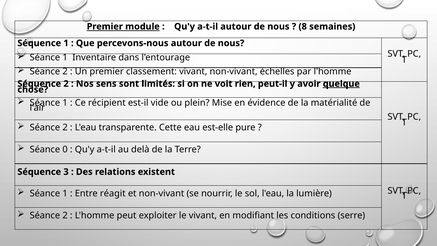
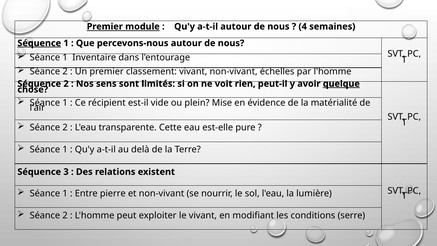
8: 8 -> 4 (303, 27)
Séquence underline: none -> present (39, 43)
0: 0 -> 1 (65, 149)
réagit: réagit -> pierre (113, 193)
